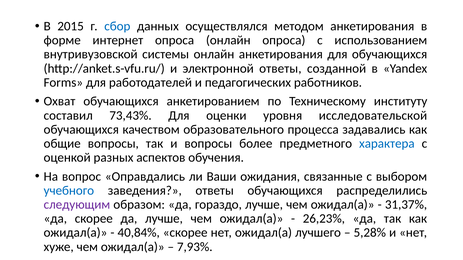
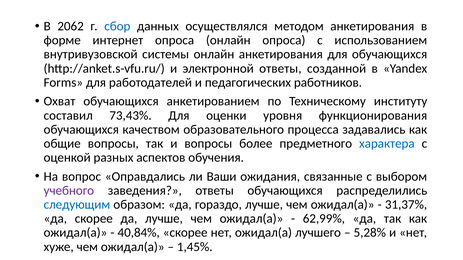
2015: 2015 -> 2062 (71, 26)
исследовательской: исследовательской -> функционирования (373, 116)
учебного colour: blue -> purple (69, 191)
следующим colour: purple -> blue (77, 205)
26,23%: 26,23% -> 62,99% (324, 219)
7,93%: 7,93% -> 1,45% (195, 247)
